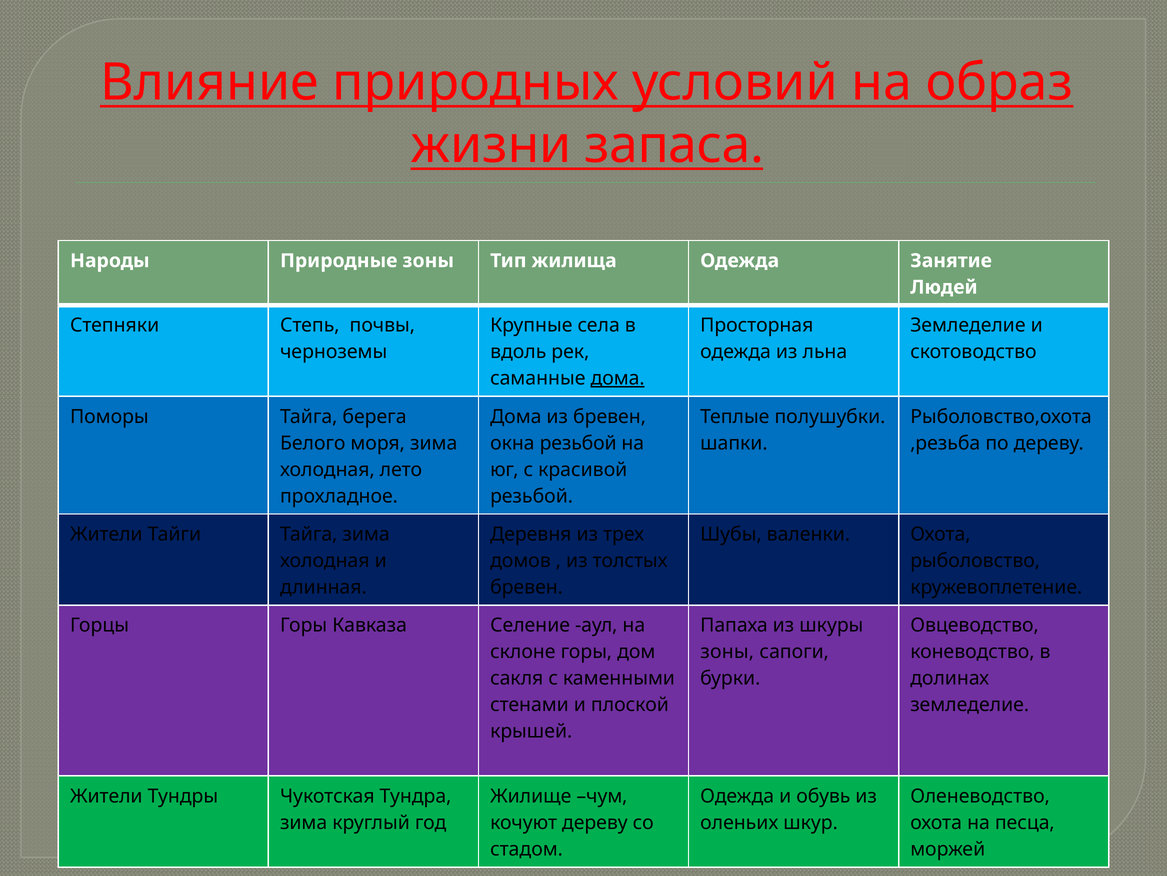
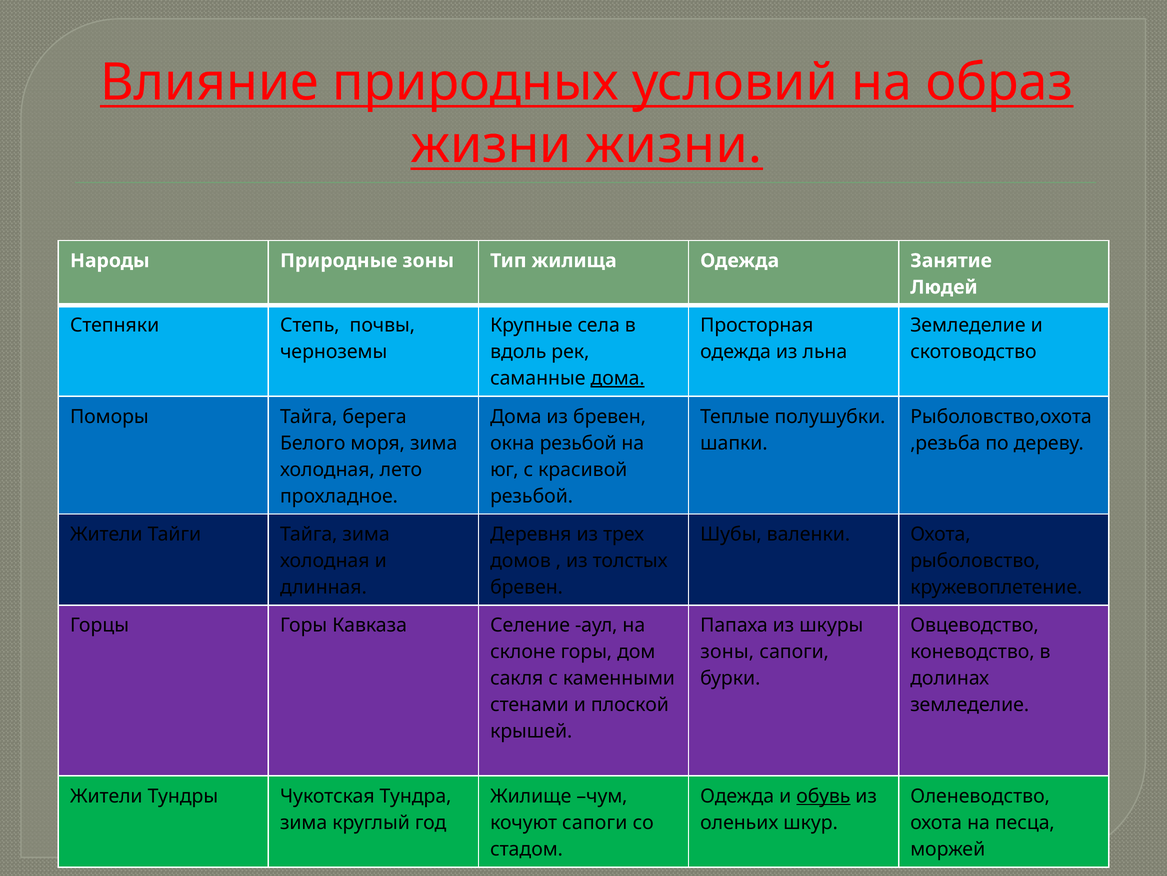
жизни запаса: запаса -> жизни (674, 145)
обувь underline: none -> present (823, 795)
кочуют дереву: дереву -> сапоги (595, 822)
